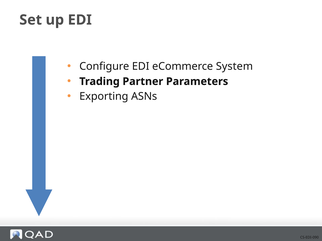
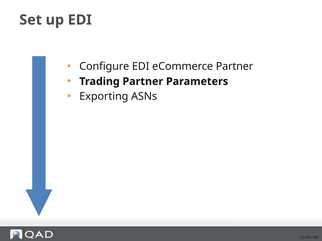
eCommerce System: System -> Partner (235, 67)
